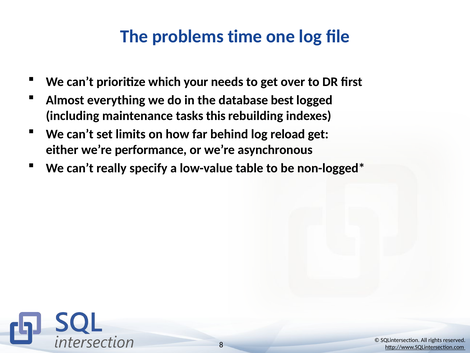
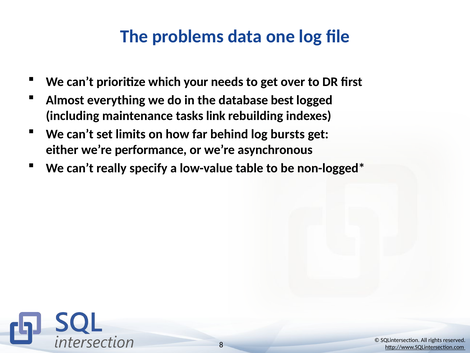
time: time -> data (245, 37)
this: this -> link (216, 116)
reload: reload -> bursts (288, 134)
